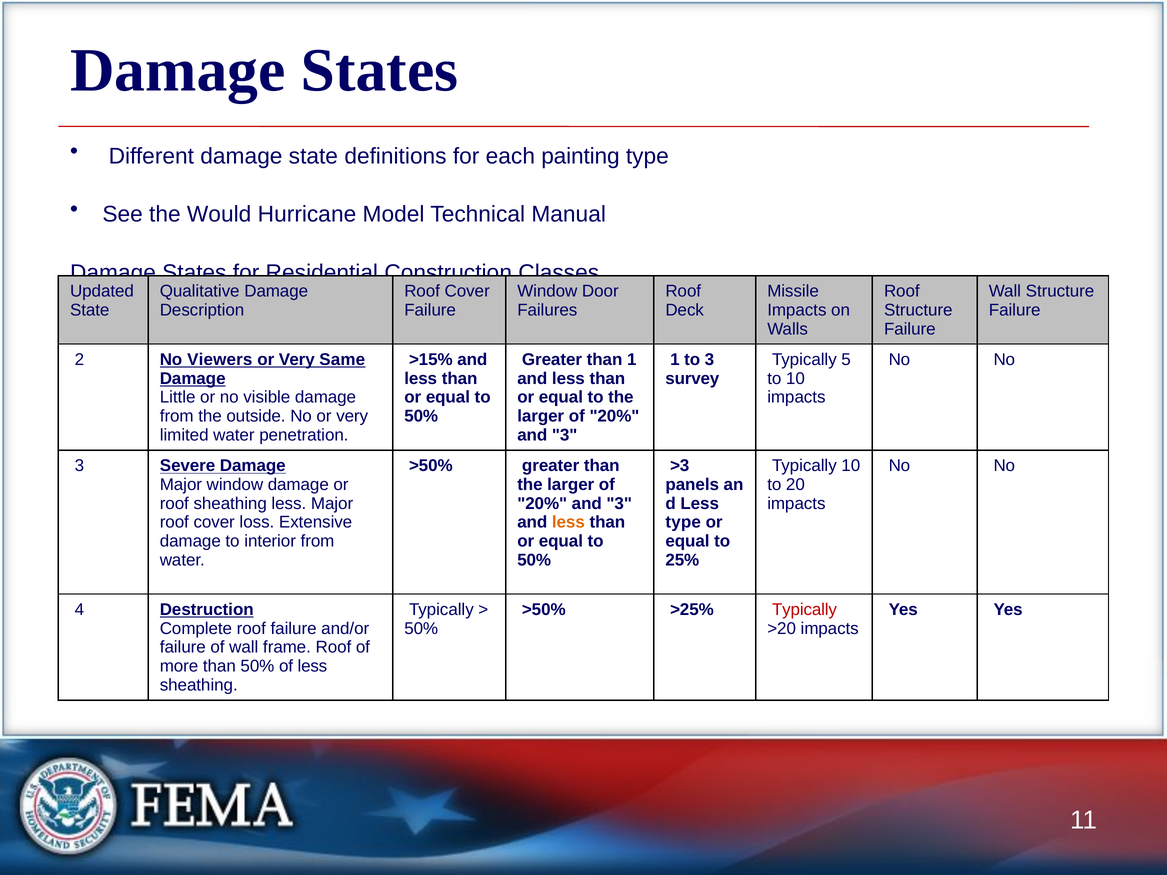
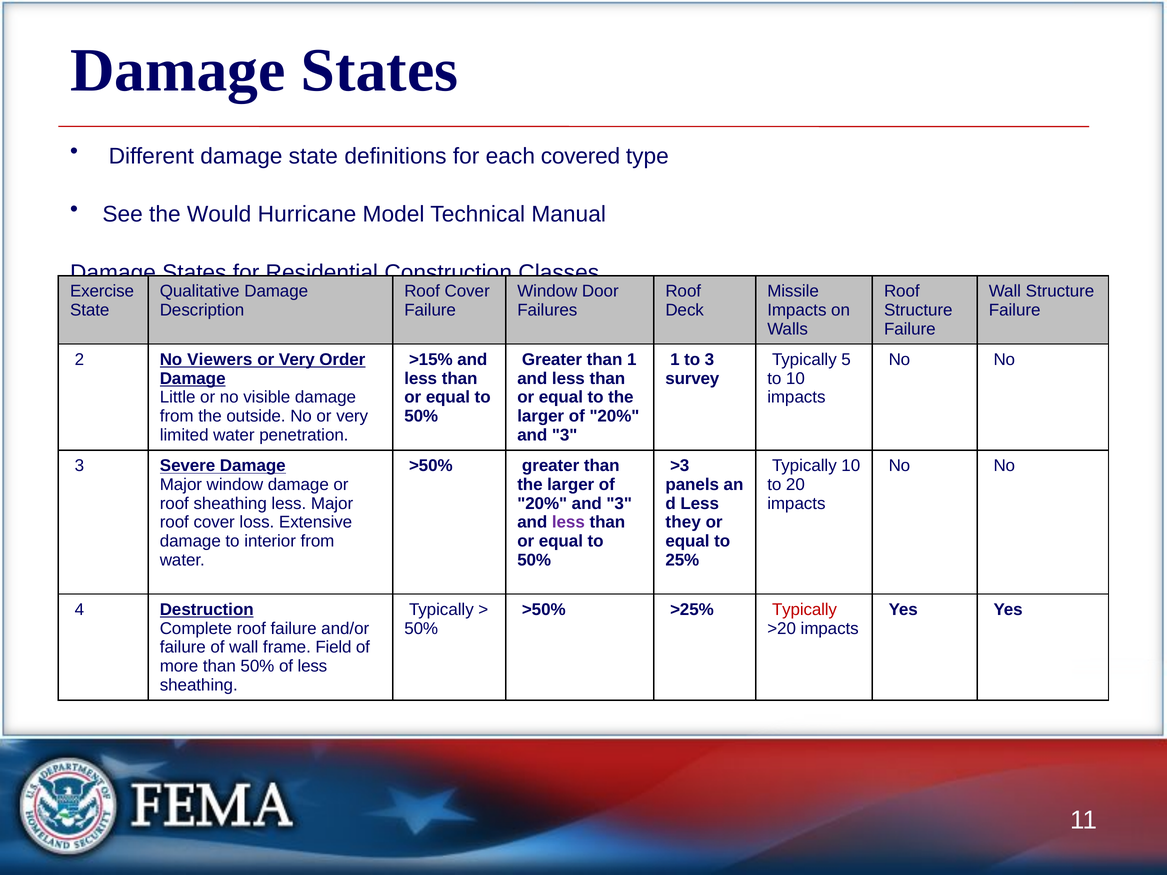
painting: painting -> covered (581, 156)
Updated: Updated -> Exercise (102, 291)
Same: Same -> Order (342, 360)
less colour: orange -> purple (568, 522)
type: type -> they (683, 522)
frame Roof: Roof -> Field (333, 647)
